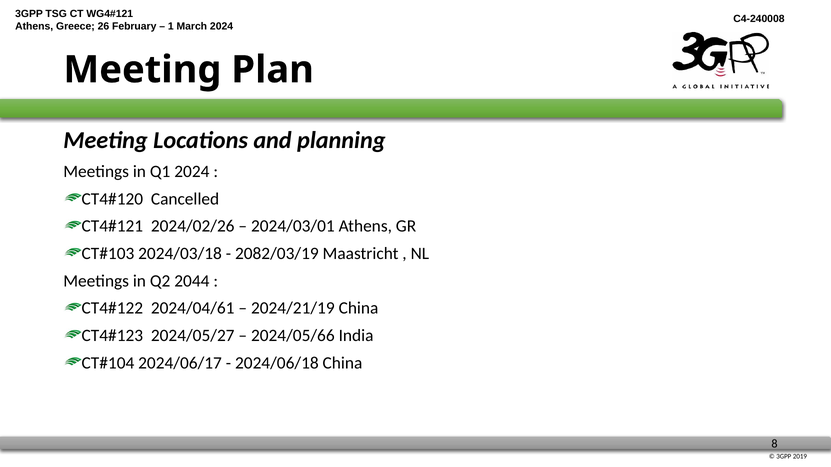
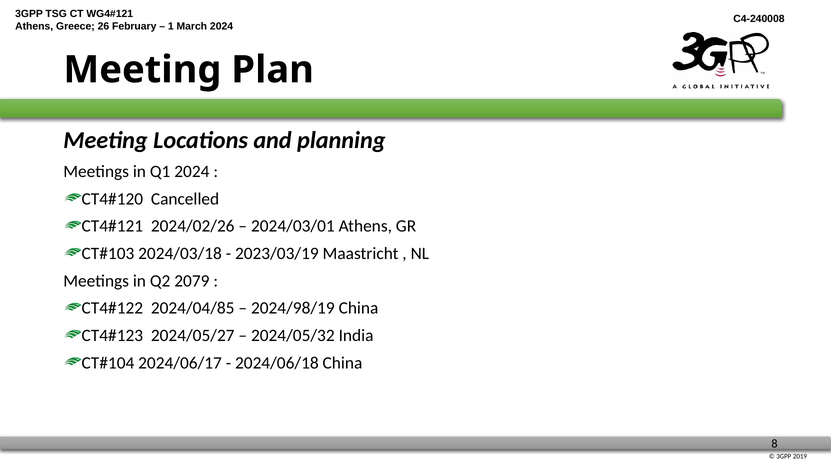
2082/03/19: 2082/03/19 -> 2023/03/19 (277, 254)
2044: 2044 -> 2079 (192, 281)
2024/04/61: 2024/04/61 -> 2024/04/85 (193, 308)
2024/21/19: 2024/21/19 -> 2024/98/19 (293, 308)
2024/05/66: 2024/05/66 -> 2024/05/32 (293, 336)
